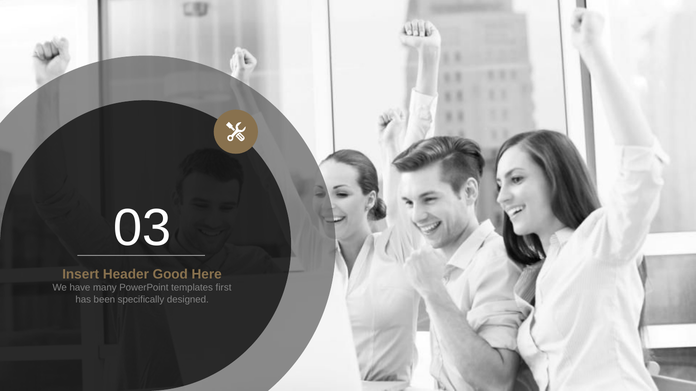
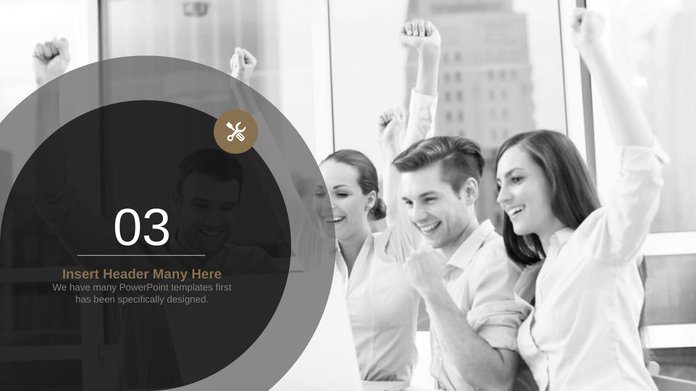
Header Good: Good -> Many (170, 274)
